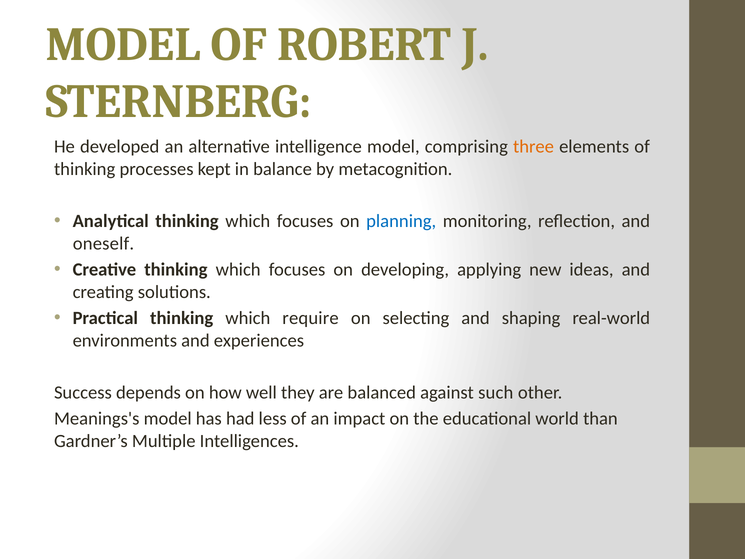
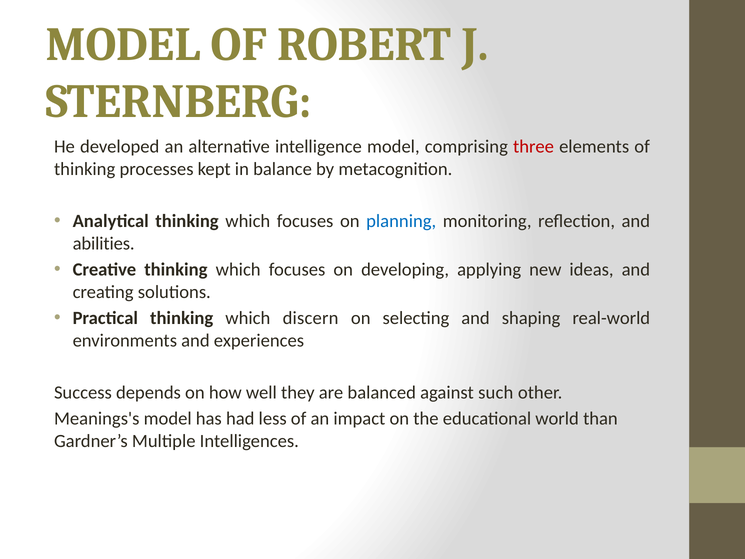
three colour: orange -> red (534, 147)
oneself: oneself -> abilities (104, 243)
require: require -> discern (311, 318)
